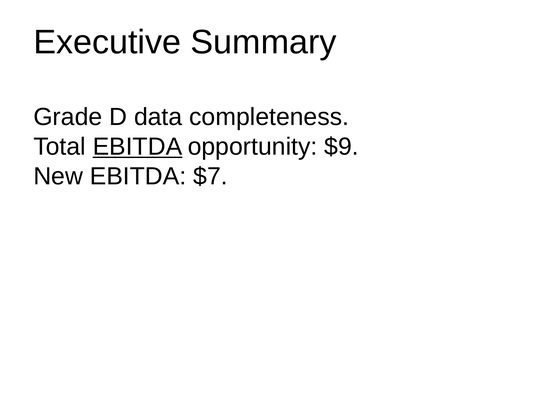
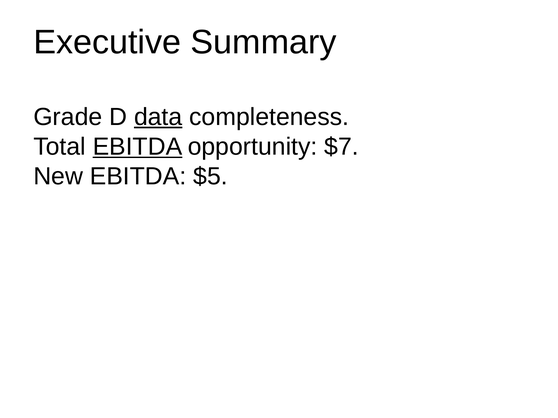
data underline: none -> present (158, 117)
$9: $9 -> $7 (341, 147)
$7: $7 -> $5 (211, 177)
